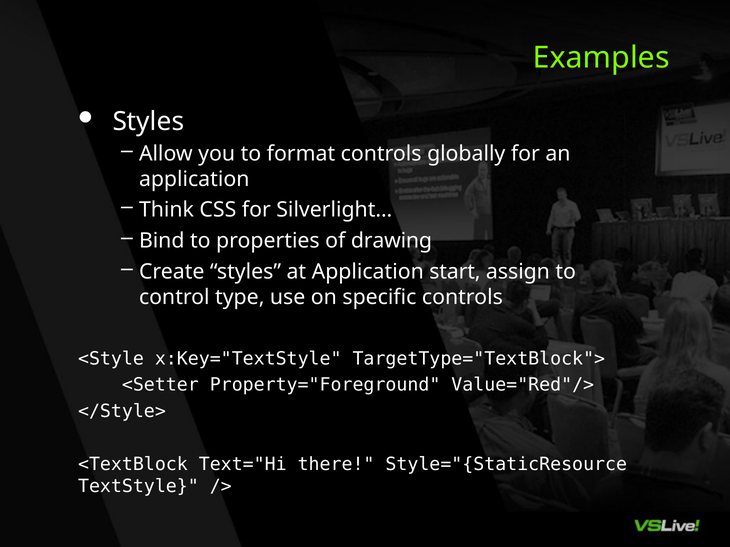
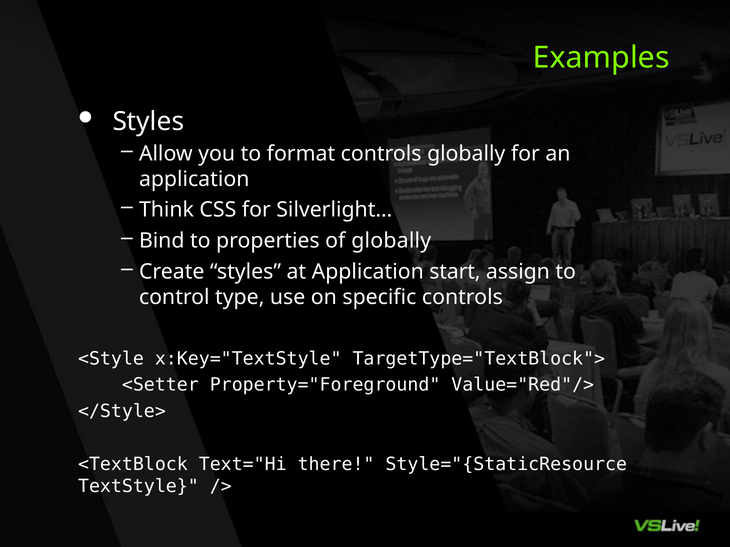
of drawing: drawing -> globally (391, 241)
